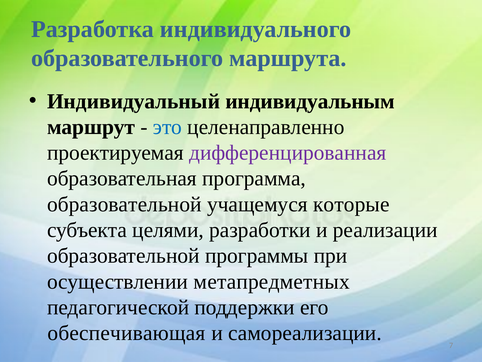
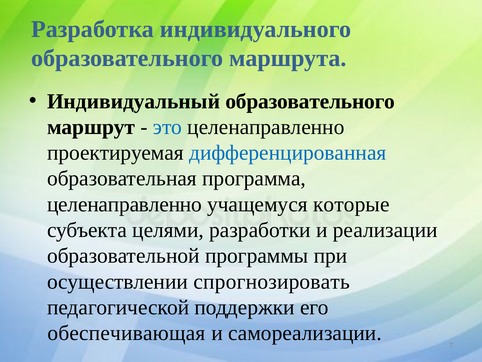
Индивидуальный индивидуальным: индивидуальным -> образовательного (310, 101)
дифференцированная colour: purple -> blue (288, 153)
образовательной: образовательной -> целенаправленно (124, 204)
метапредметных: метапредметных -> спрогнозировать (272, 281)
